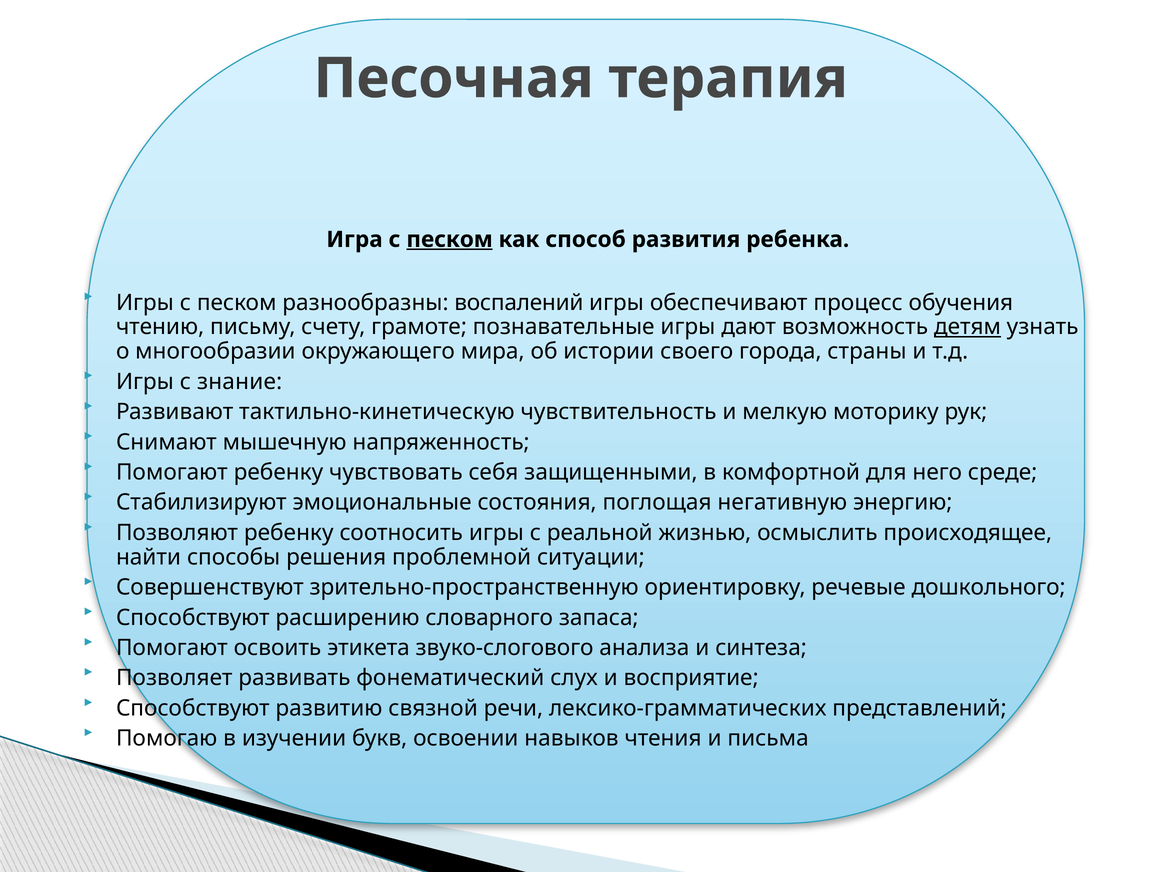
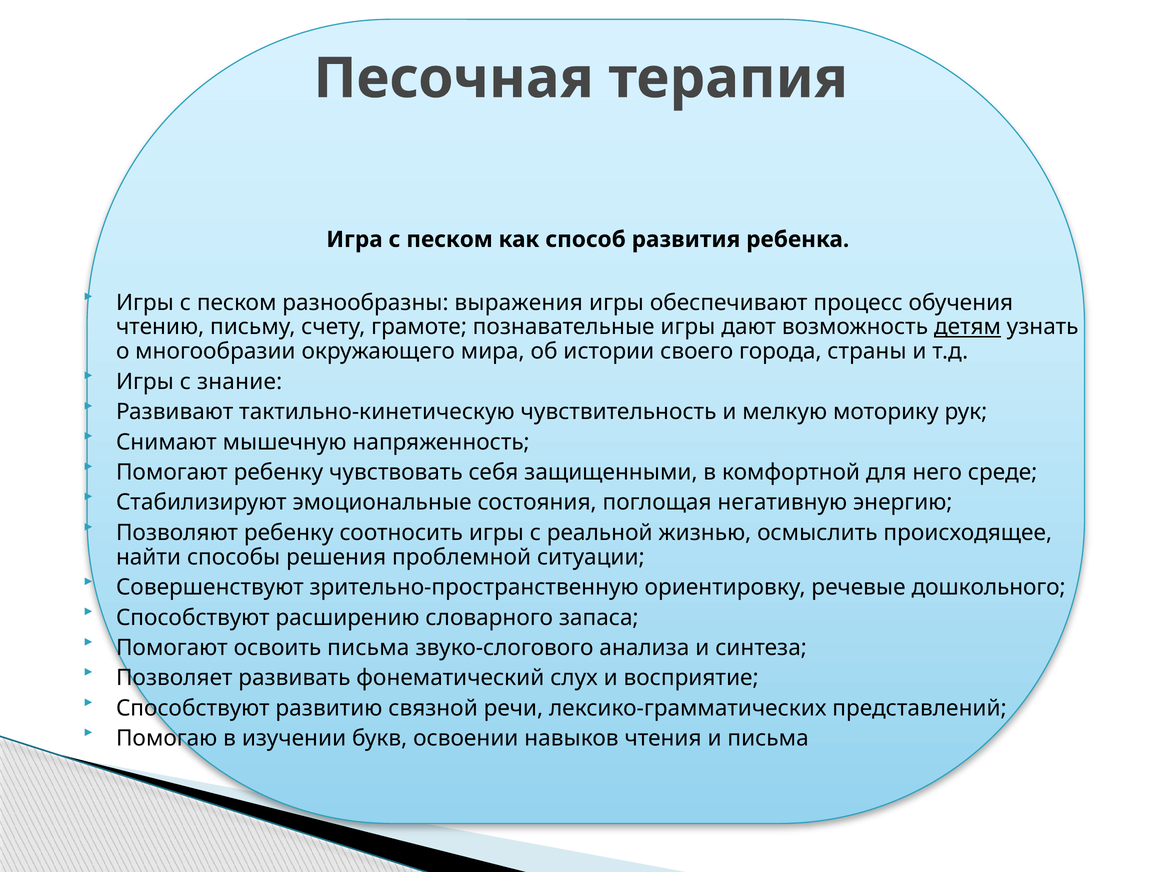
песком underline: present -> none (450, 239)
воспалений: воспалений -> выражения (519, 302)
освоить этикета: этикета -> письма (368, 647)
